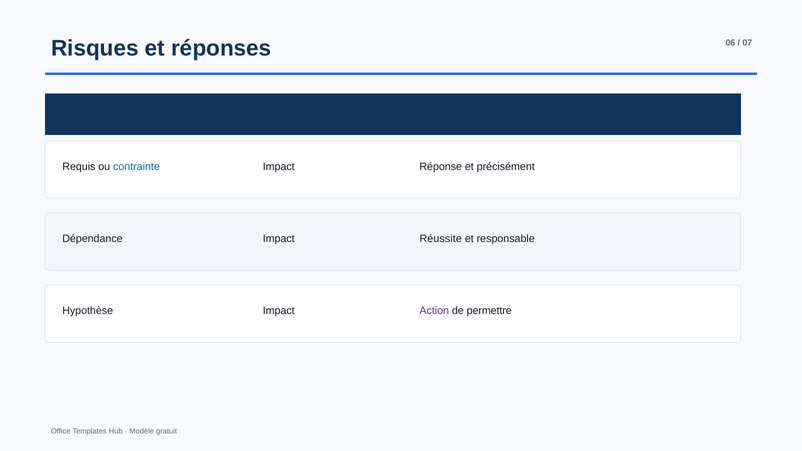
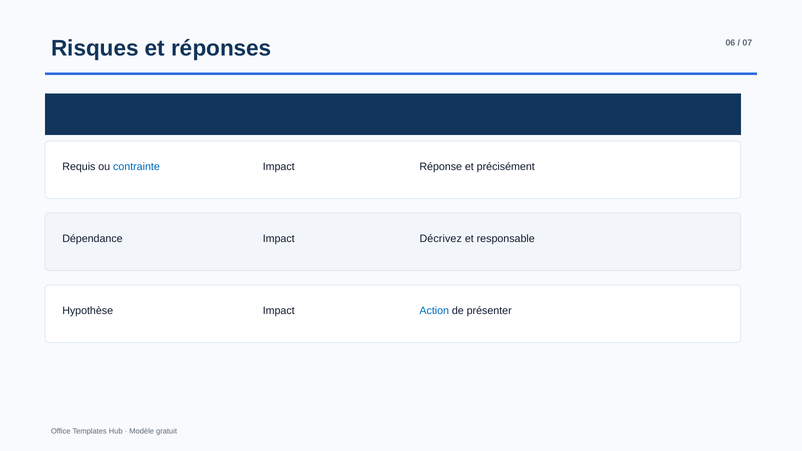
Réussite: Réussite -> Décrivez (441, 239)
Action colour: purple -> blue (434, 311)
permettre: permettre -> présenter (489, 311)
